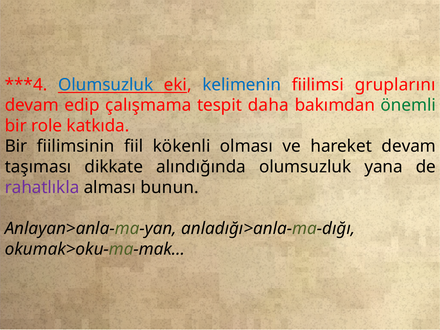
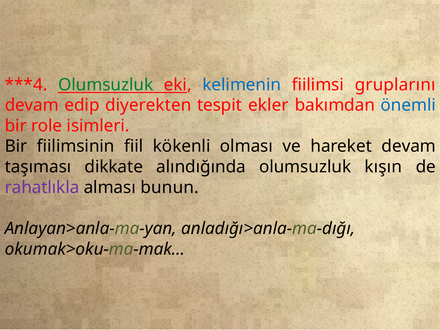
Olumsuzluk colour: blue -> green (106, 85)
çalışmama: çalışmama -> diyerekten (148, 105)
daha: daha -> ekler (268, 105)
önemli colour: green -> blue (408, 105)
katkıda: katkıda -> isimleri (98, 126)
yana: yana -> kışın (383, 167)
